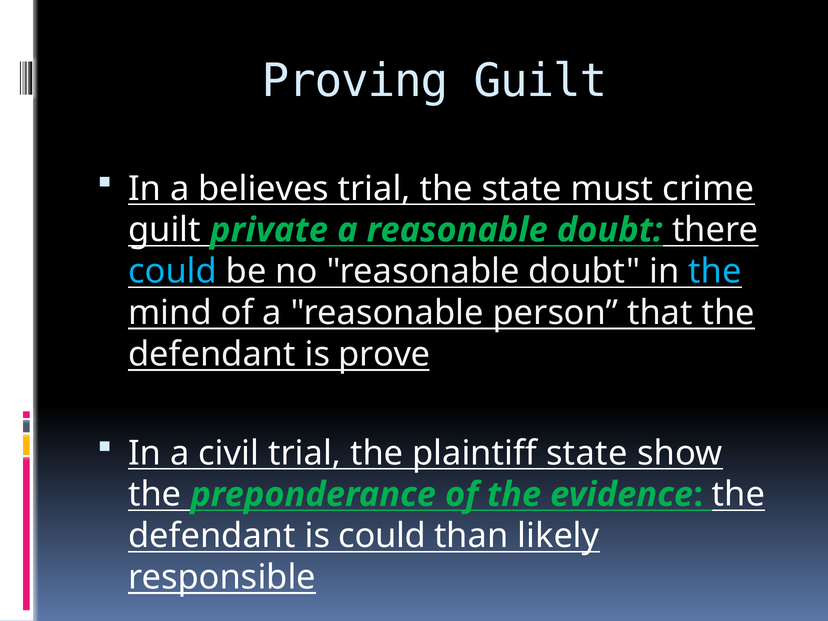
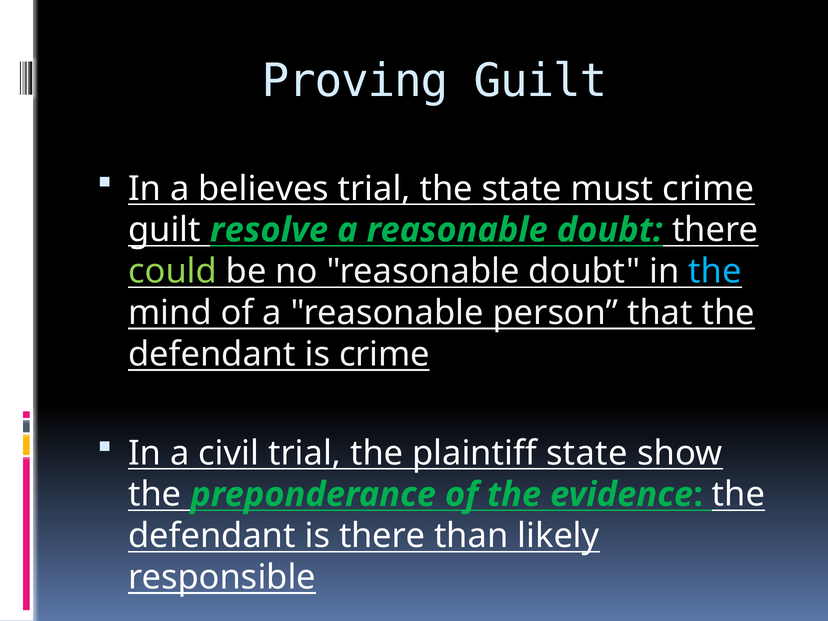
private: private -> resolve (269, 230)
could colour: light blue -> light green (173, 271)
is prove: prove -> crime (384, 354)
is could: could -> there (382, 536)
